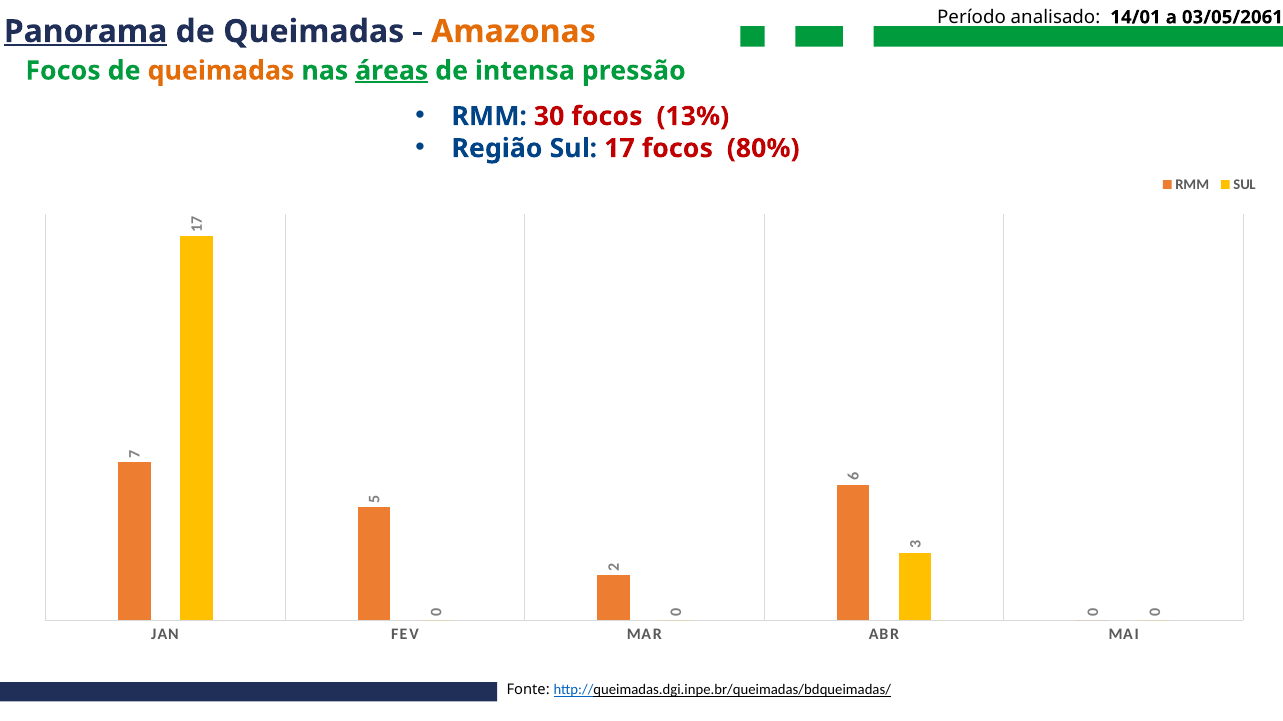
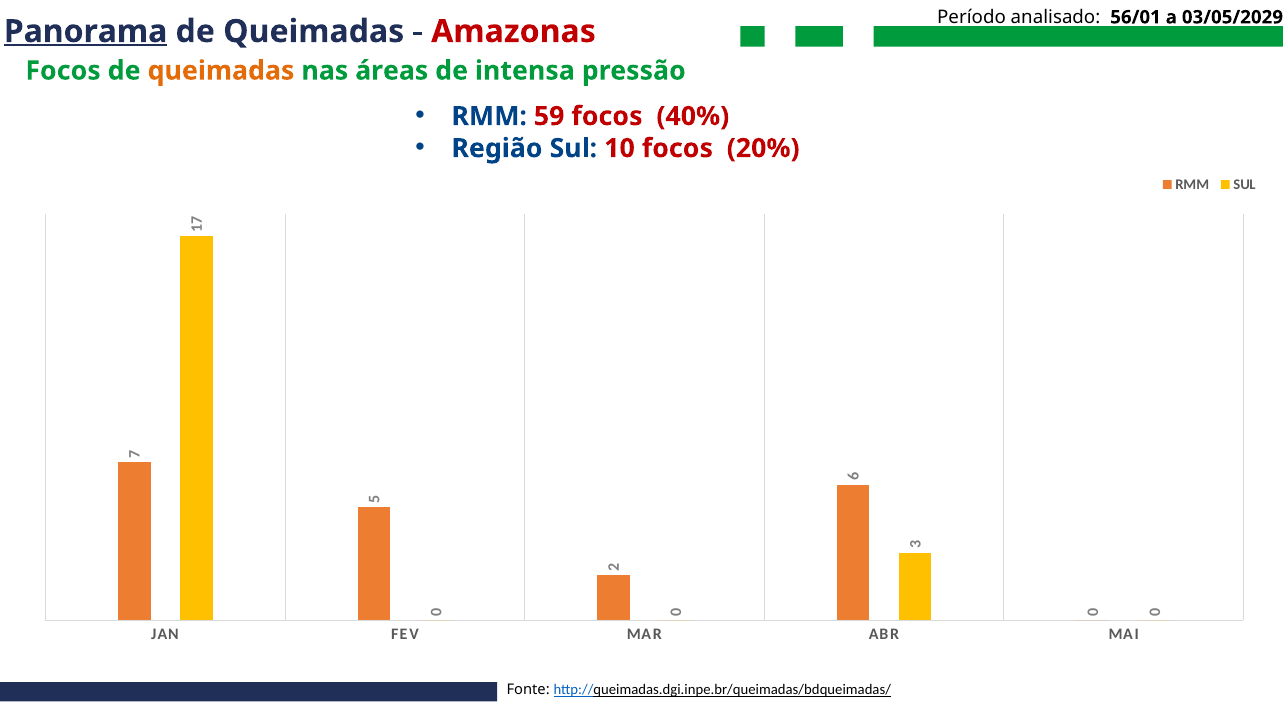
14/01: 14/01 -> 56/01 (1136, 17)
03/05/2061: 03/05/2061 -> 03/05/2029 (1232, 17)
Amazonas colour: orange -> red (514, 32)
áreas underline: present -> none (392, 71)
30: 30 -> 59 (549, 116)
13%: 13% -> 40% (693, 116)
17: 17 -> 10 (620, 149)
80%: 80% -> 20% (763, 149)
